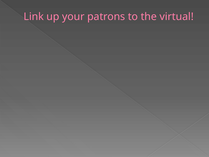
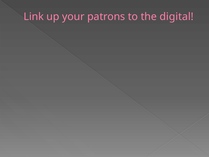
virtual: virtual -> digital (177, 17)
